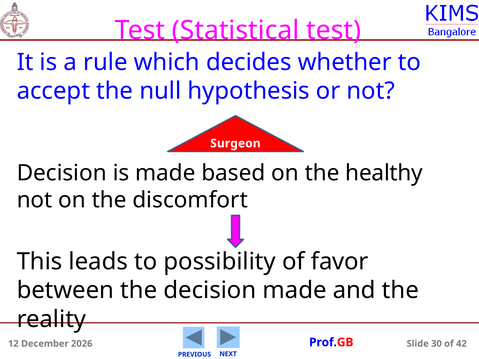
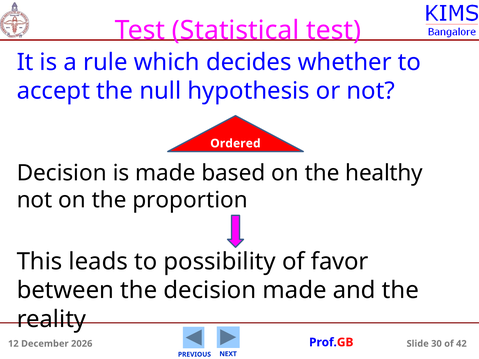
Surgeon: Surgeon -> Ordered (235, 144)
discomfort: discomfort -> proportion (190, 200)
